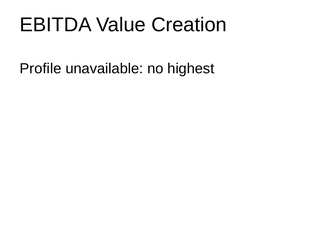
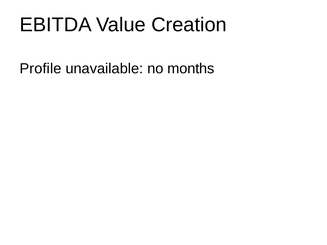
highest: highest -> months (191, 69)
